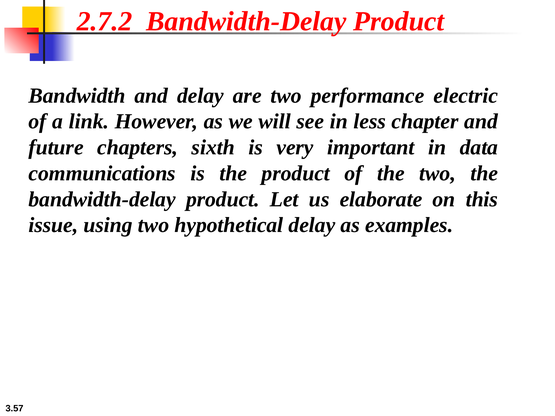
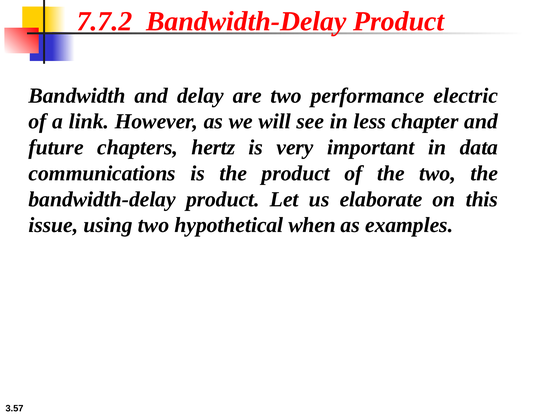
2.7.2: 2.7.2 -> 7.7.2 (104, 21)
sixth: sixth -> hertz (213, 148)
hypothetical delay: delay -> when (312, 225)
